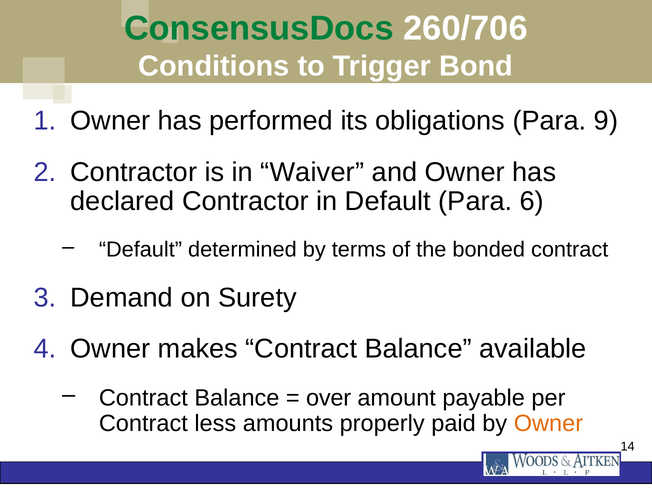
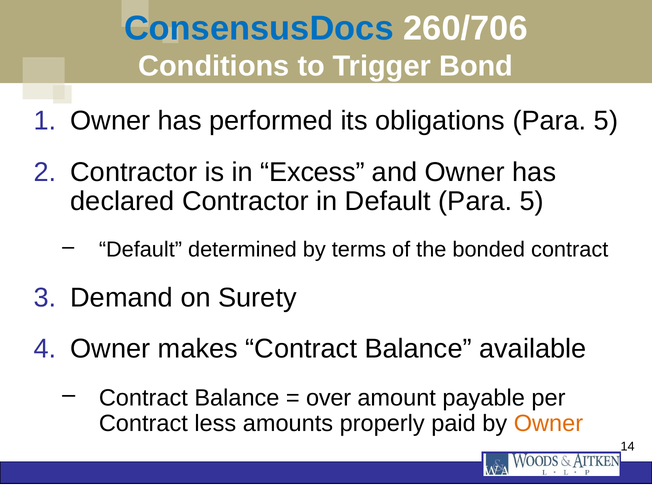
ConsensusDocs colour: green -> blue (259, 28)
obligations Para 9: 9 -> 5 (606, 121)
Waiver: Waiver -> Excess (313, 172)
Default Para 6: 6 -> 5 (532, 201)
